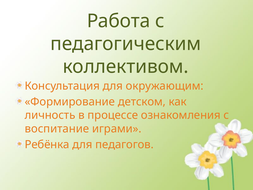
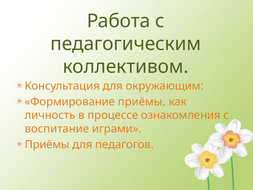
Формирование детском: детском -> приёмы (142, 102)
Ребёнка: Ребёнка -> Приёмы (47, 144)
